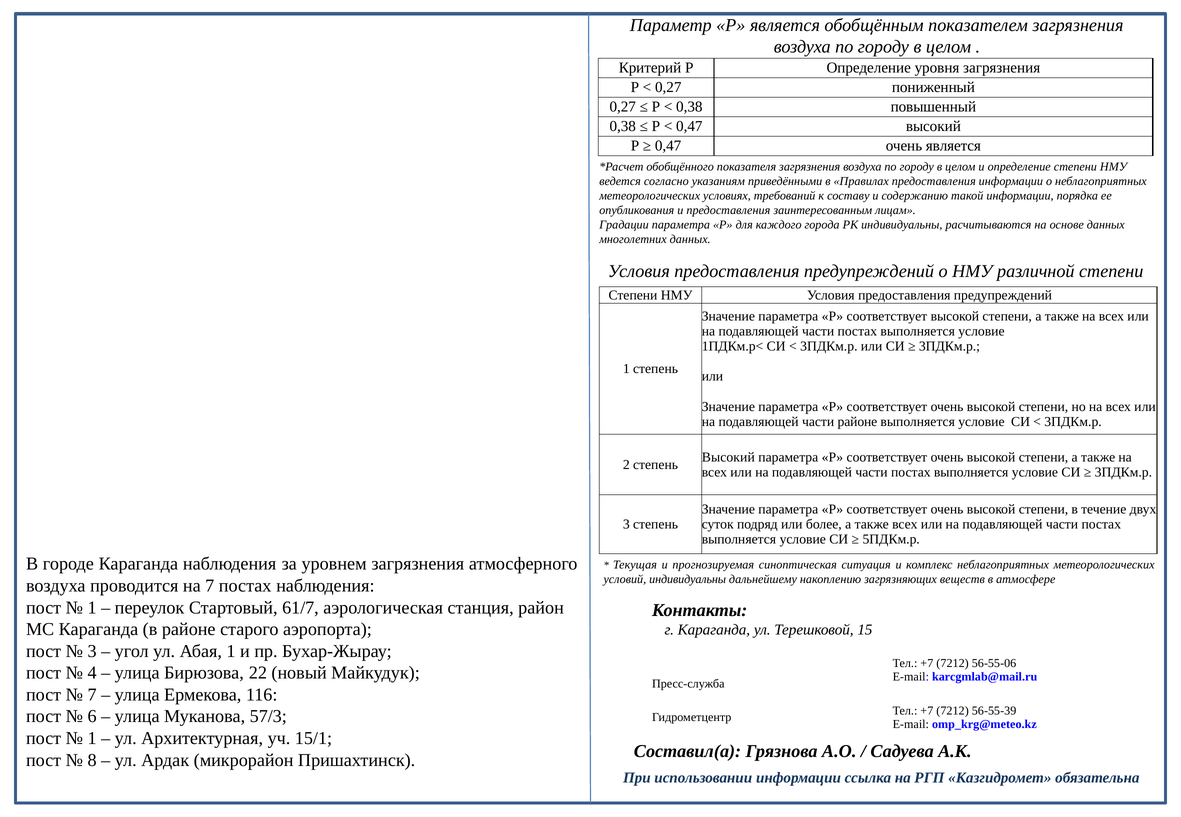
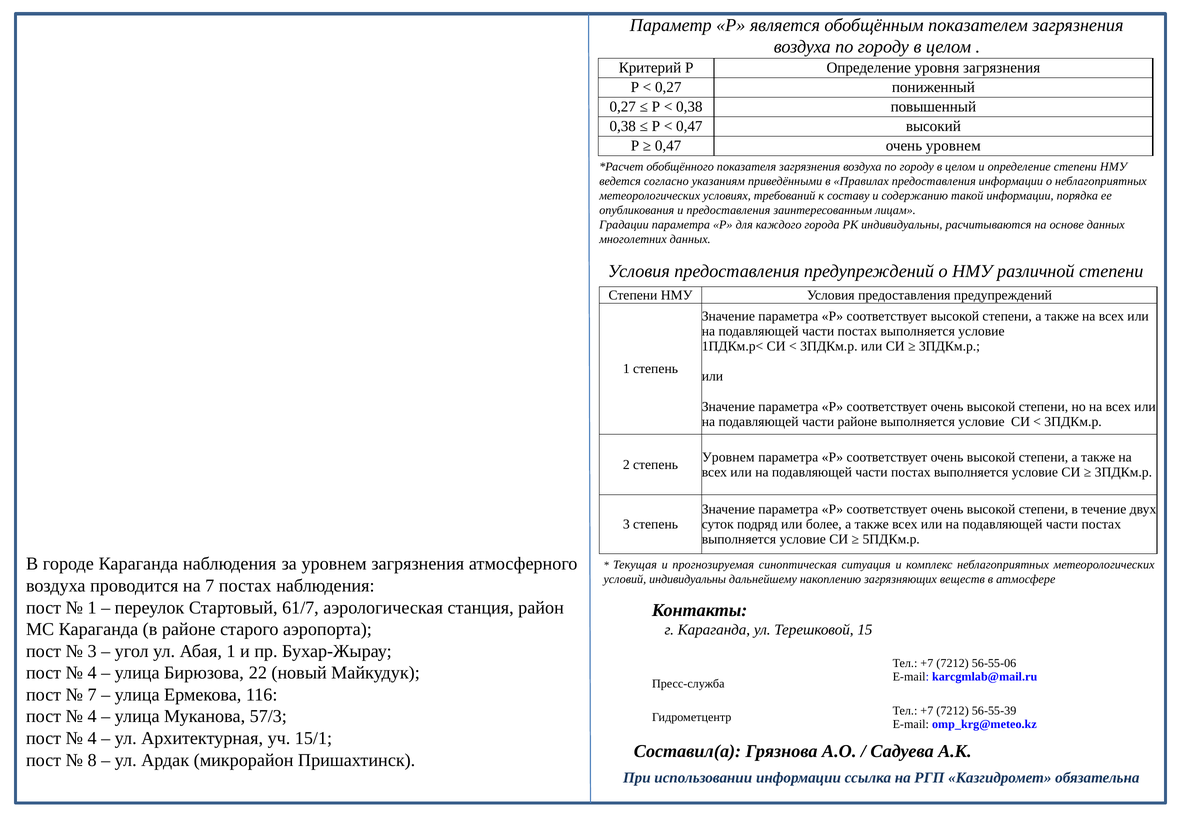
очень является: является -> уровнем (953, 146)
Высокий: Высокий -> Уровнем (728, 457)
6: 6 -> 4 (92, 717)
1: 1 -> 4 (92, 739)
